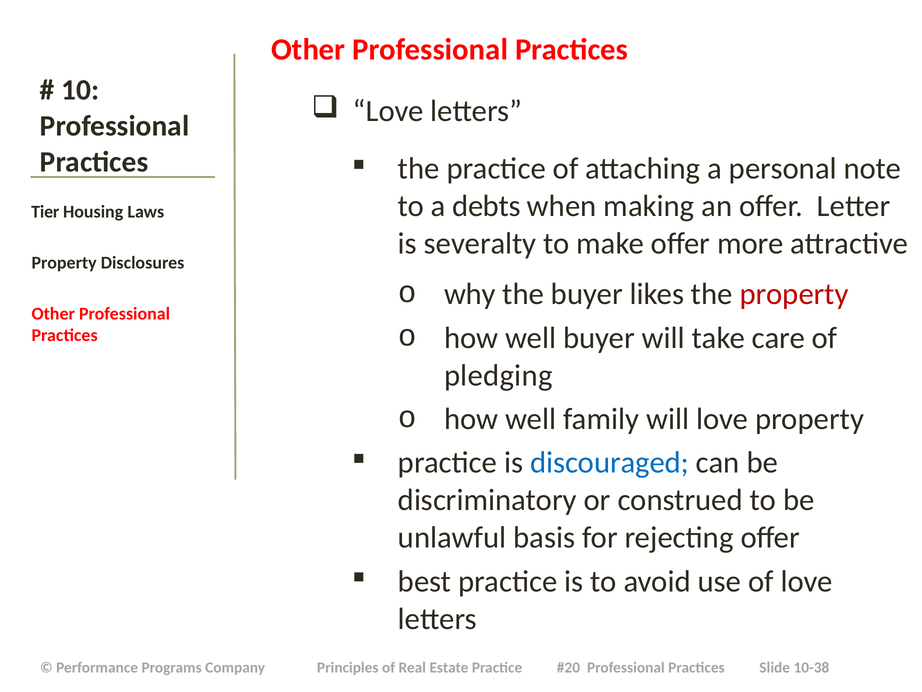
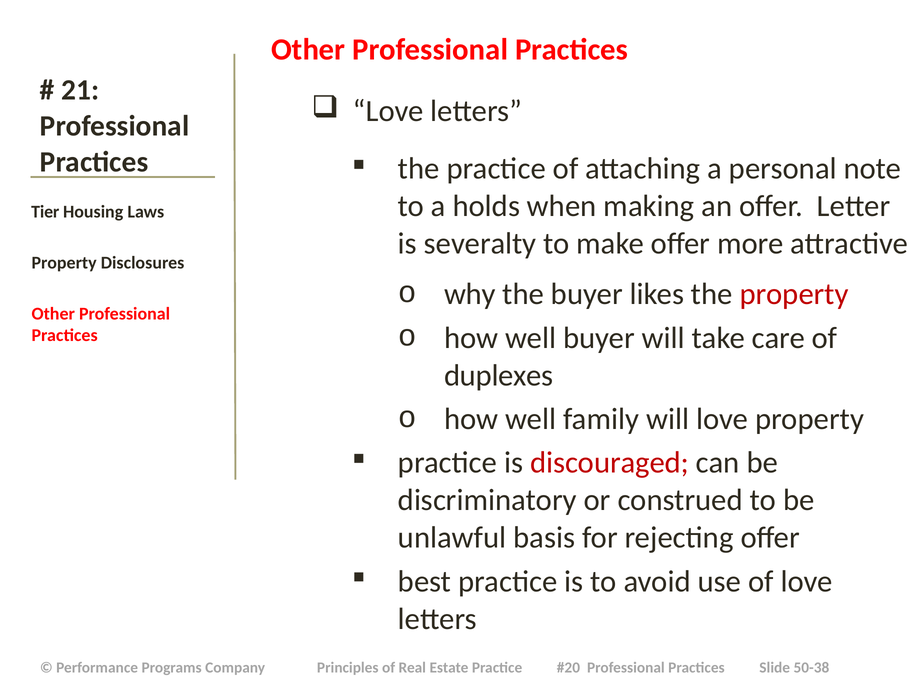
10: 10 -> 21 (80, 90)
debts: debts -> holds (486, 206)
pledging: pledging -> duplexes (499, 375)
discouraged colour: blue -> red (610, 462)
10-38: 10-38 -> 50-38 (811, 667)
